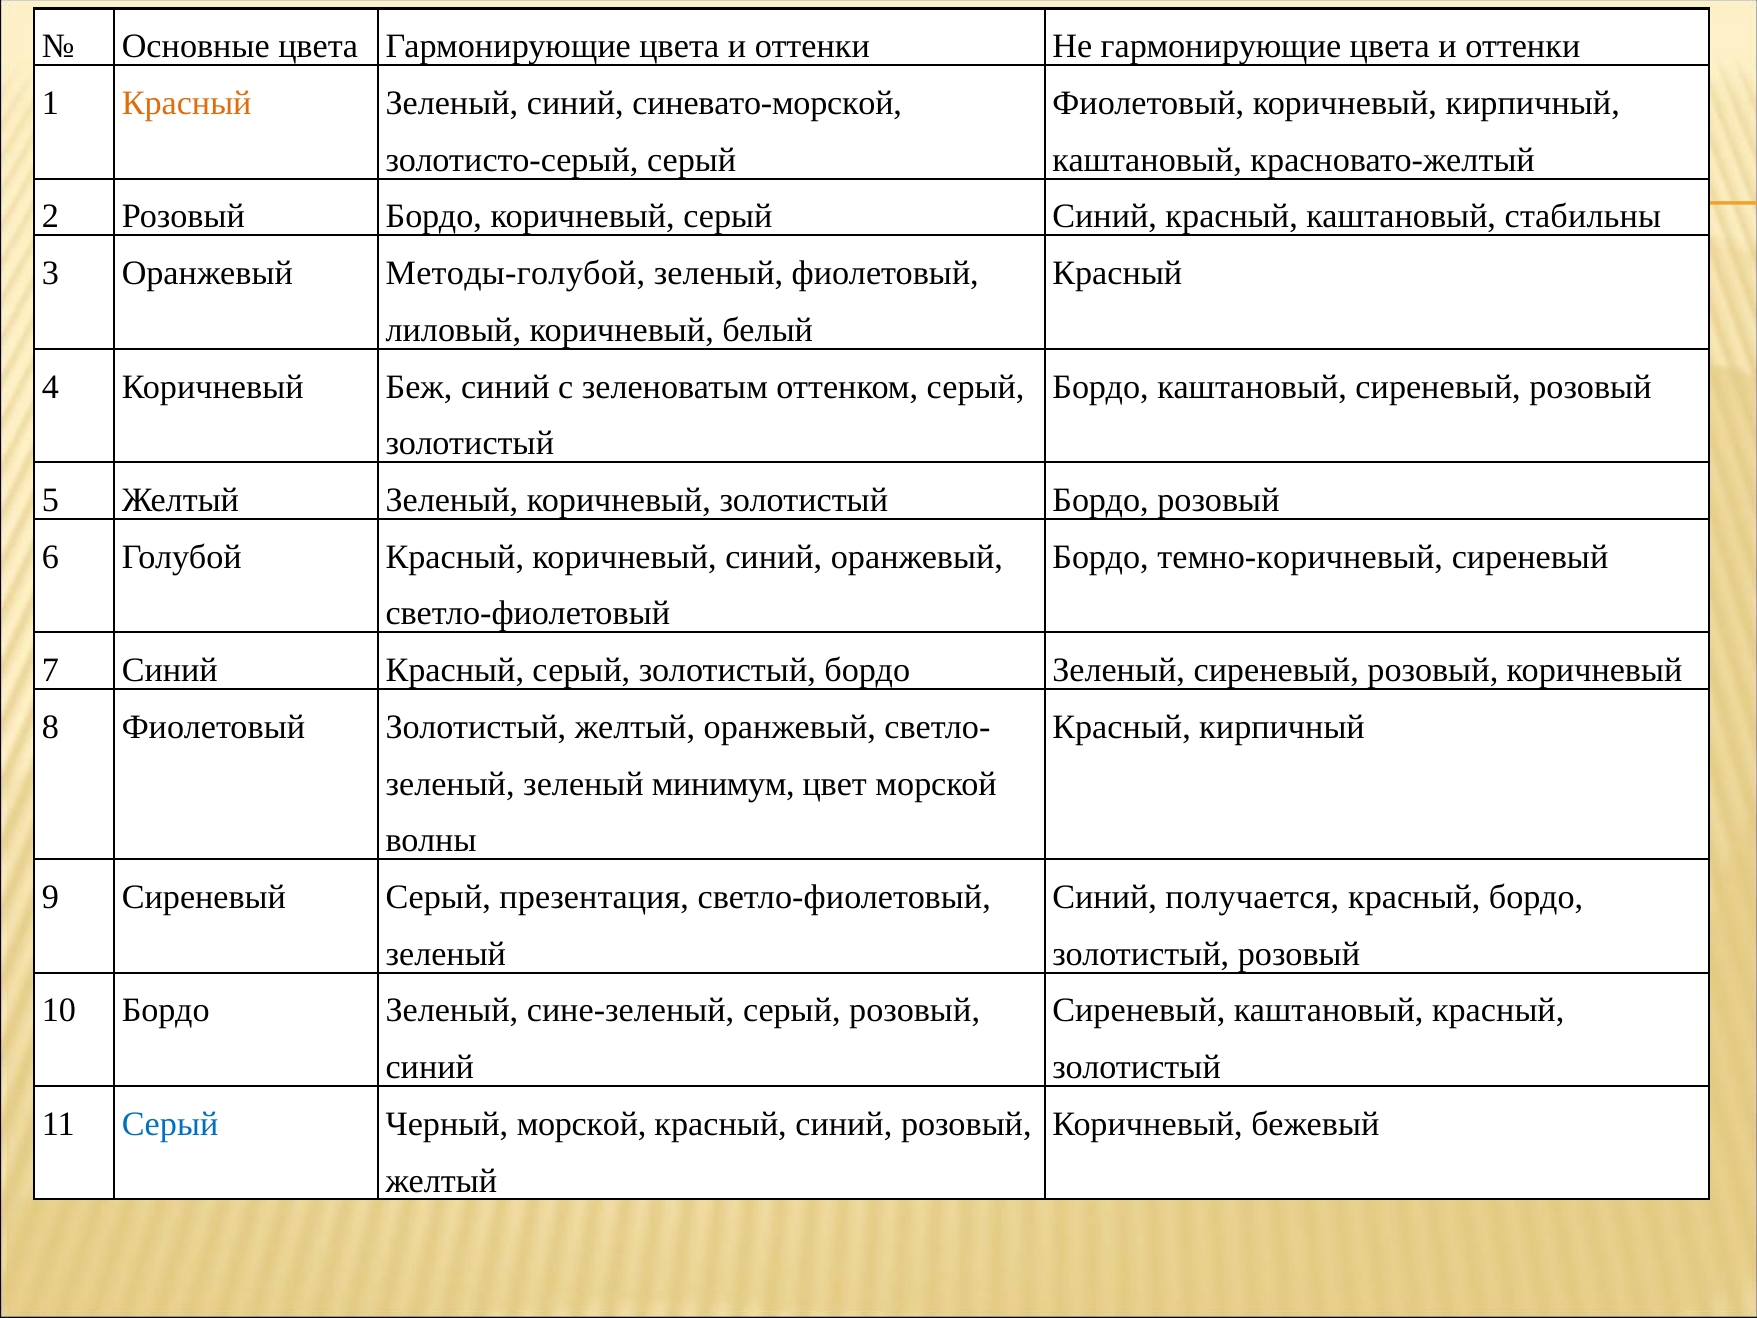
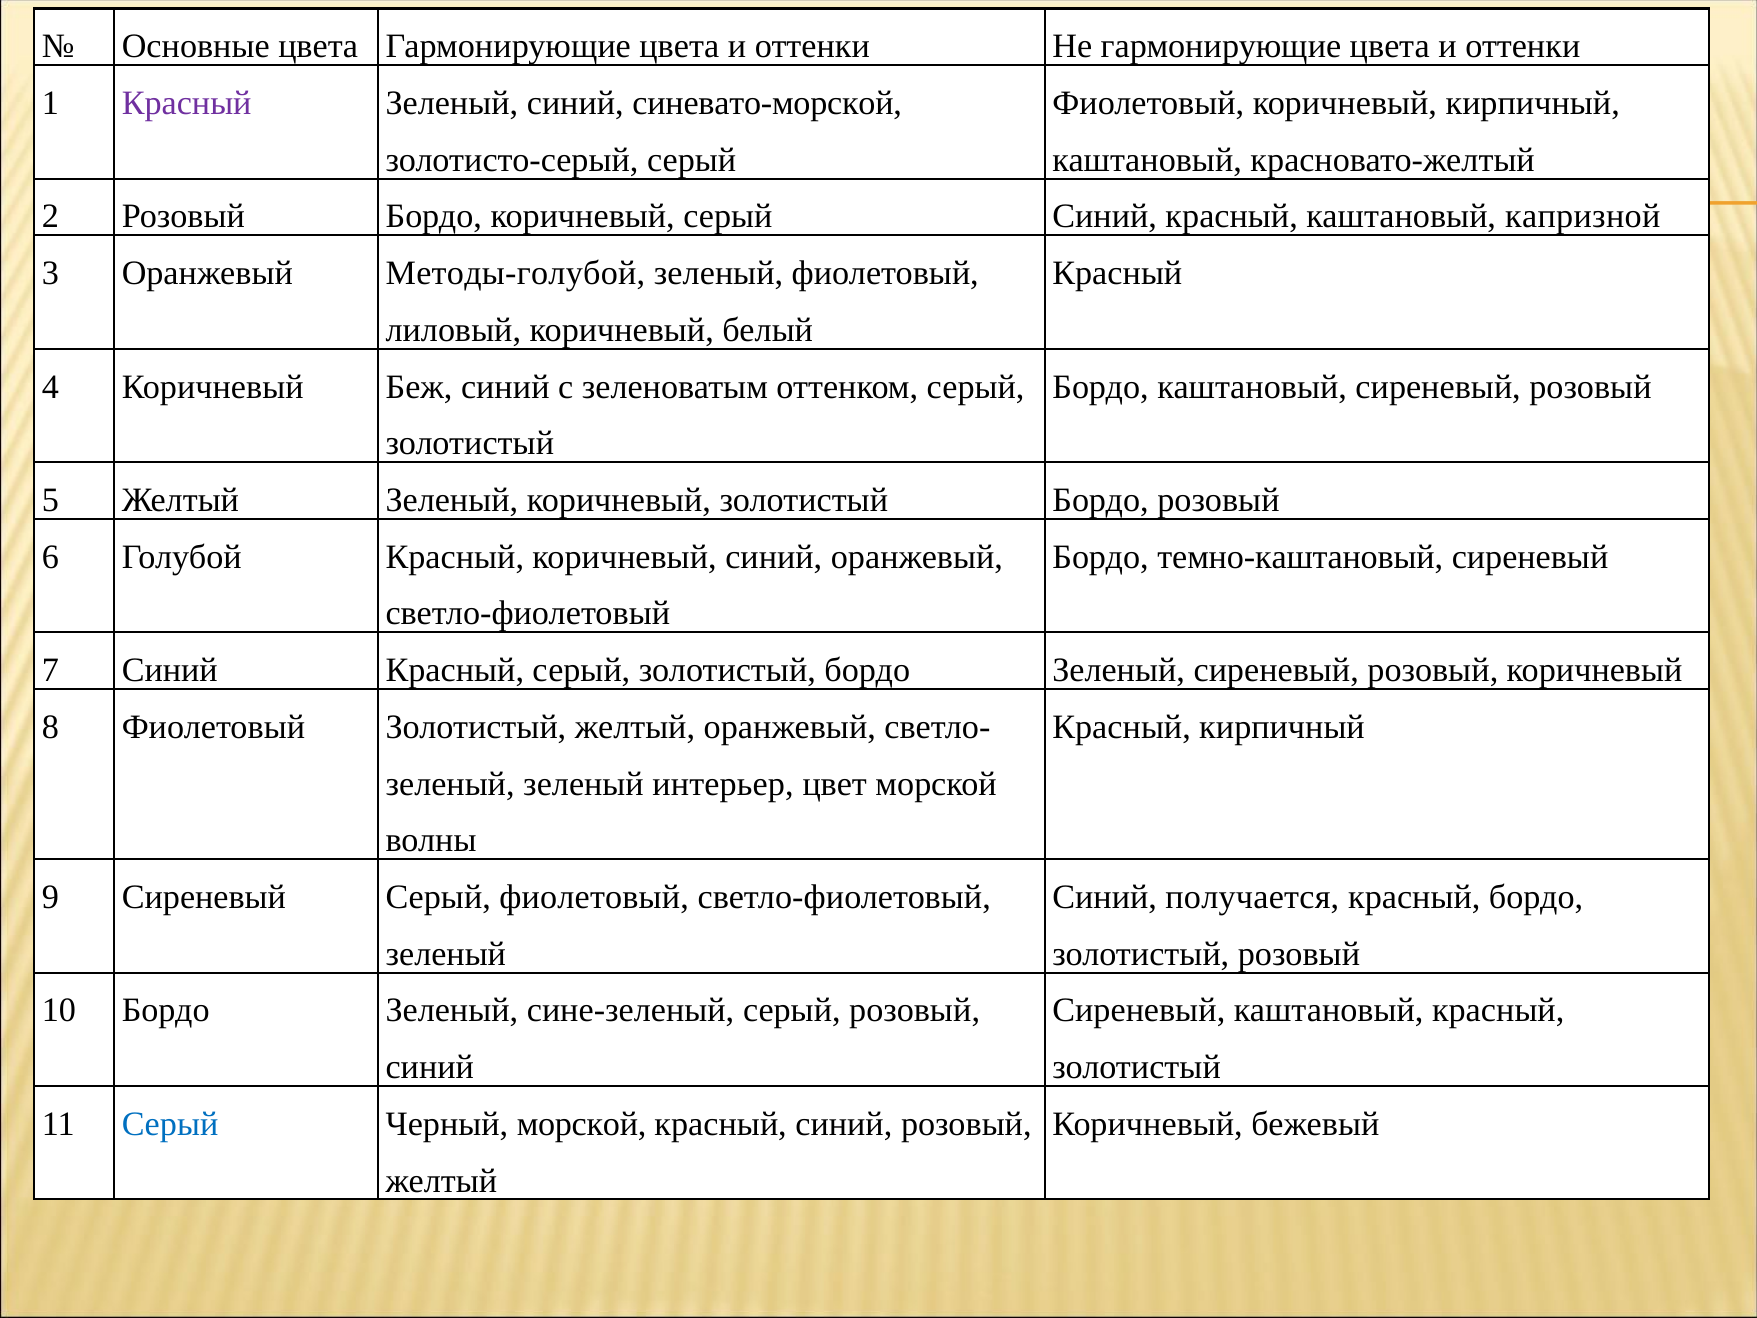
Красный colour: orange -> purple (187, 103)
стабильны: стабильны -> капризной (1583, 217)
темно-коричневый: темно-коричневый -> темно-каштановый (1300, 557)
минимум: минимум -> интерьер (723, 784)
Сиреневый Серый презентация: презентация -> фиолетовый (594, 897)
